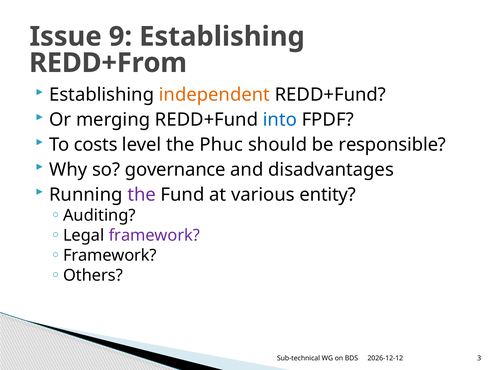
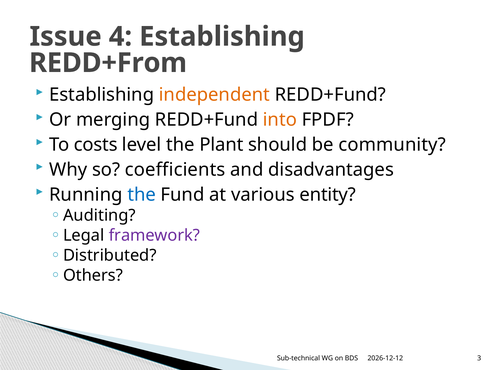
9: 9 -> 4 (120, 37)
into colour: blue -> orange (280, 120)
Phuc: Phuc -> Plant (221, 145)
responsible: responsible -> community (392, 145)
governance: governance -> coefficients (175, 170)
the colour: purple -> blue (142, 194)
Framework: Framework -> Distributed (110, 255)
